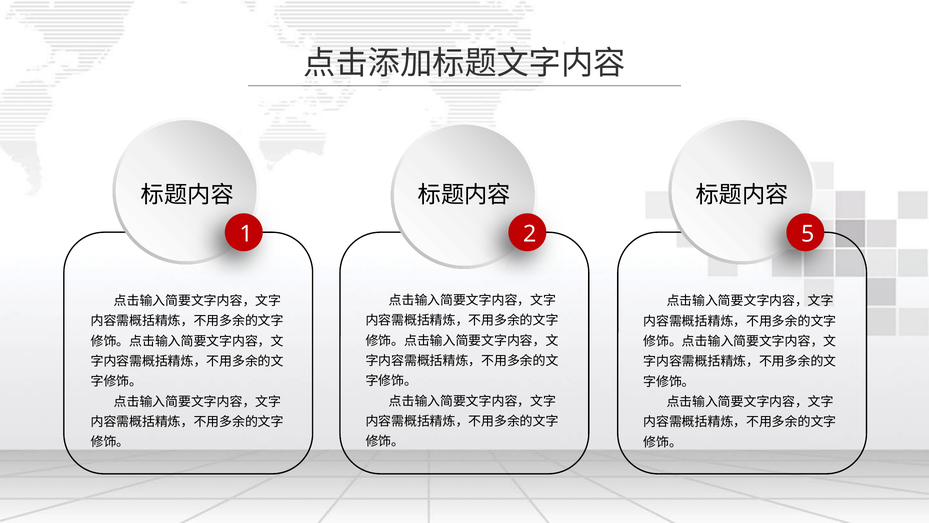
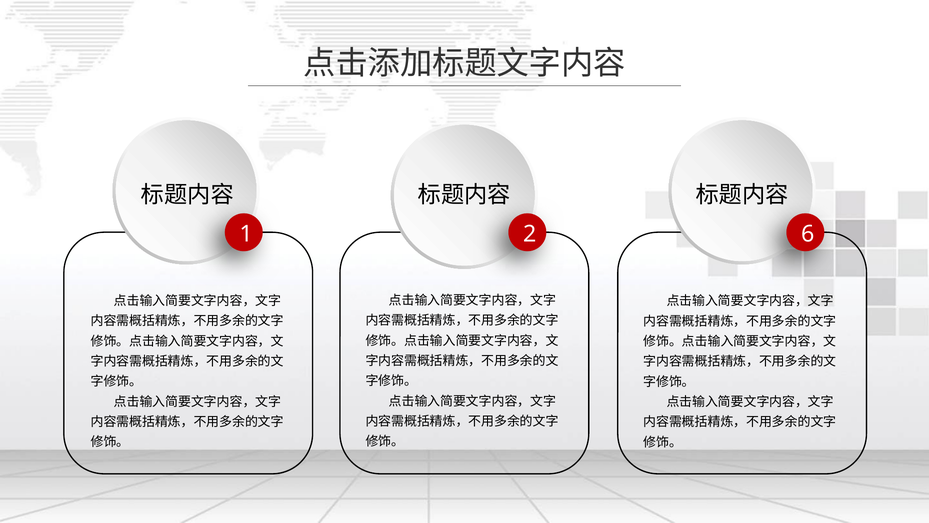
5: 5 -> 6 (808, 234)
